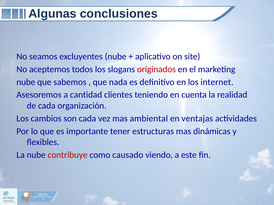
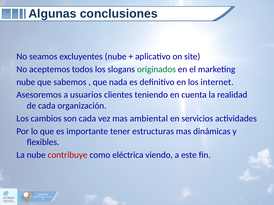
originados colour: red -> green (156, 69)
cantidad: cantidad -> usuarios (86, 95)
ventajas: ventajas -> servicios (197, 119)
causado: causado -> eléctrica (128, 155)
